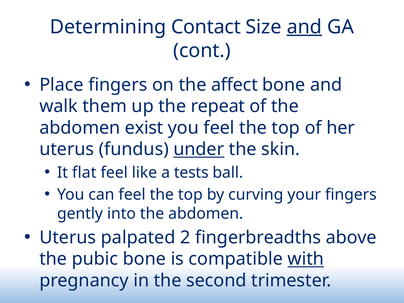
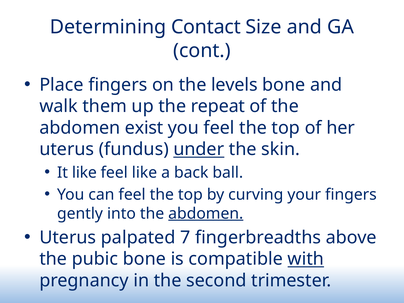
and underline: present -> none (304, 27)
affect: affect -> levels (234, 85)
It flat: flat -> like (84, 173)
tests: tests -> back (191, 173)
abdomen underline: none -> present (206, 213)
2: 2 -> 7 (185, 237)
